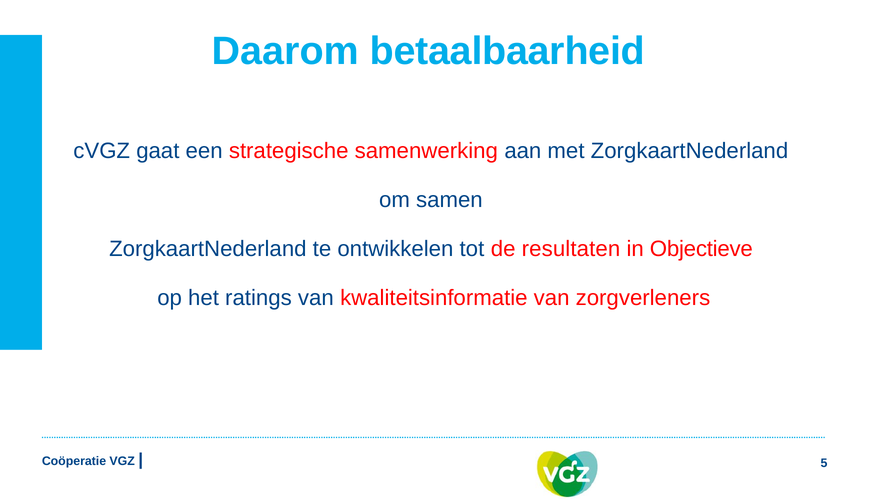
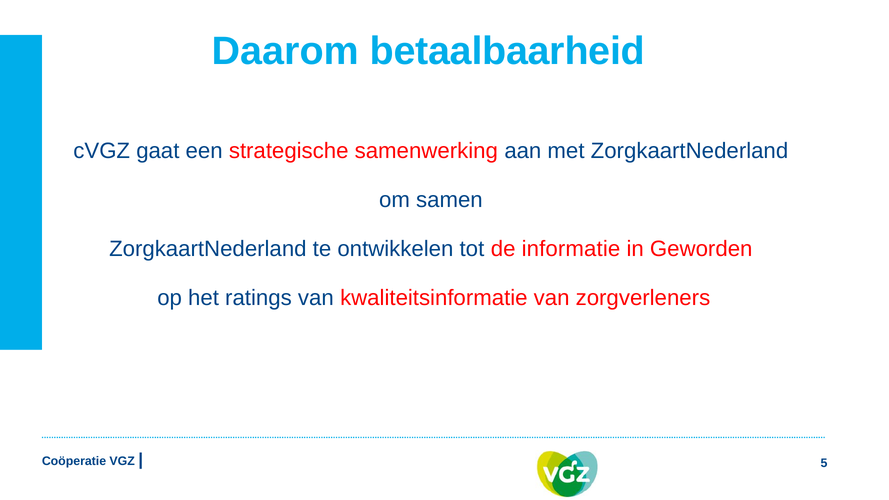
resultaten: resultaten -> informatie (571, 249)
Objectieve: Objectieve -> Geworden (701, 249)
